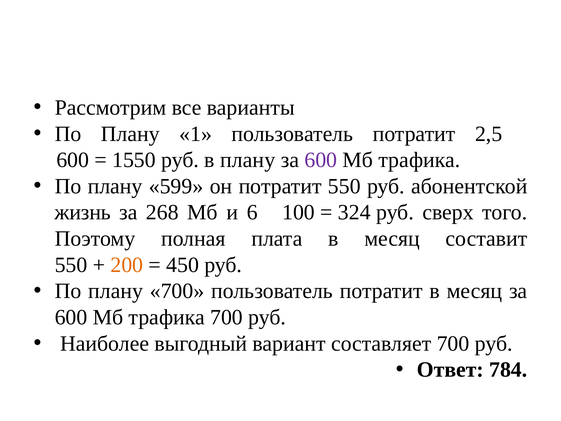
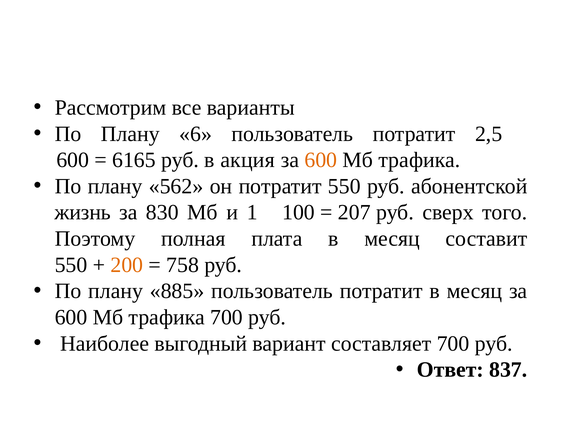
1: 1 -> 6 (196, 134)
1550: 1550 -> 6165 (134, 160)
в плану: плану -> акция (248, 160)
600 colour: purple -> orange (321, 160)
599: 599 -> 562 (176, 186)
268: 268 -> 830 (162, 212)
6: 6 -> 1 (252, 212)
324: 324 -> 207 (354, 212)
450: 450 -> 758 (183, 265)
плану 700: 700 -> 885 (177, 291)
784: 784 -> 837 (508, 369)
